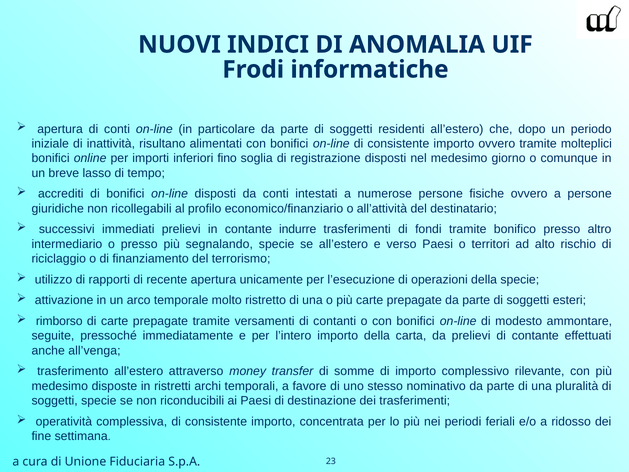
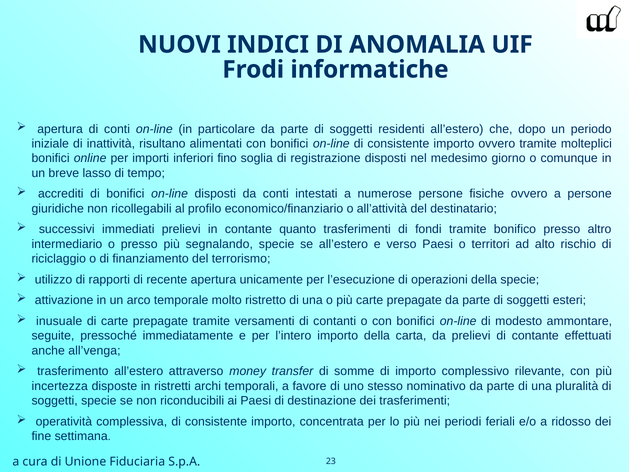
indurre: indurre -> quanto (298, 229)
rimborso: rimborso -> inusuale (59, 321)
medesimo: medesimo -> incertezza (60, 386)
